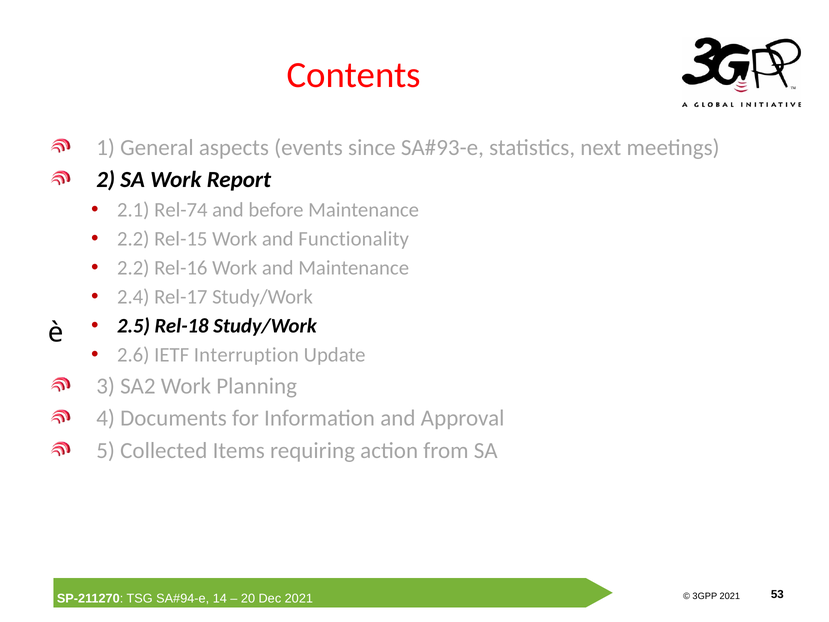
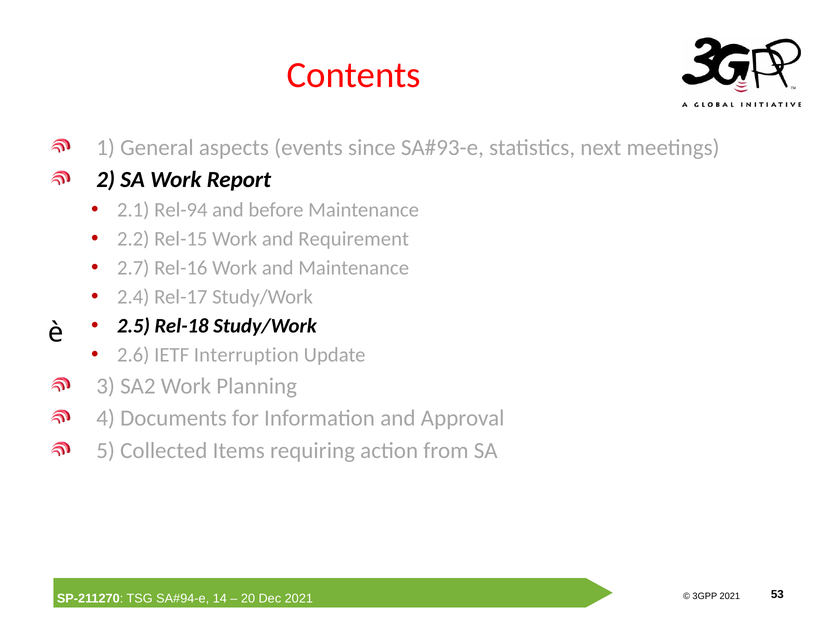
Rel-74: Rel-74 -> Rel-94 (181, 210)
Functionality: Functionality -> Requirement (354, 239)
2.2: 2.2 -> 2.7 (133, 268)
